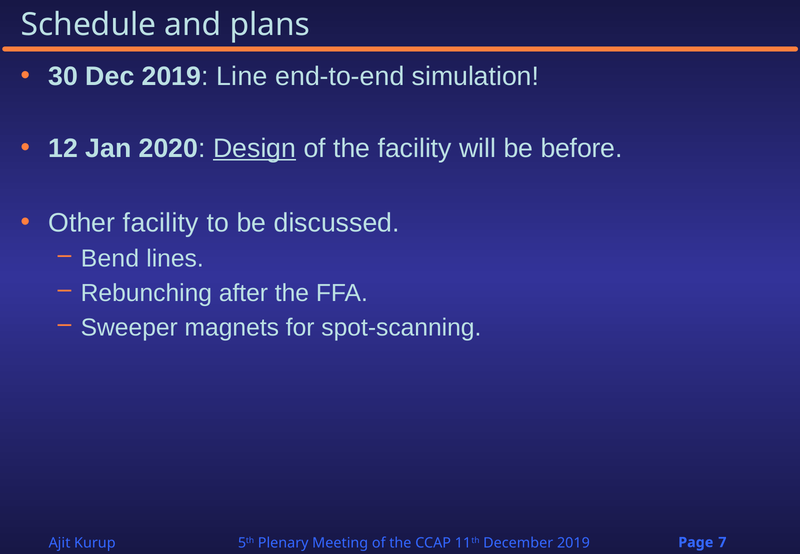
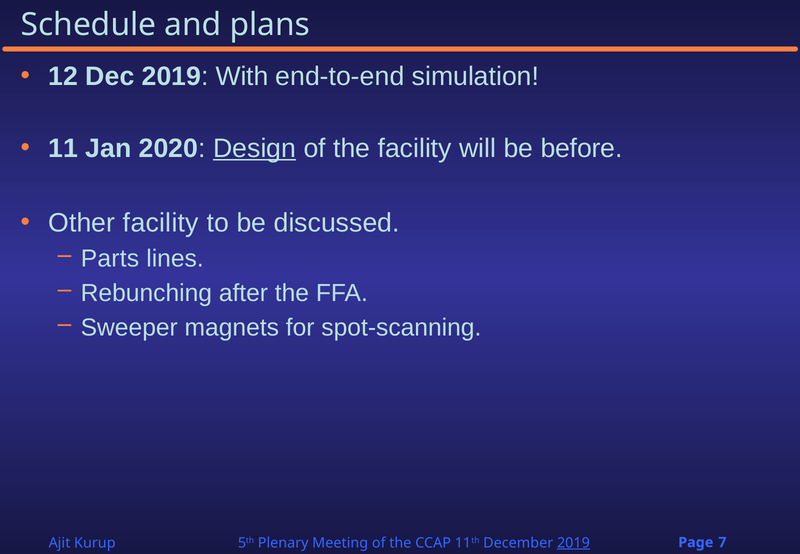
30: 30 -> 12 (63, 77)
Line: Line -> With (242, 77)
12: 12 -> 11 (63, 148)
Bend: Bend -> Parts (110, 259)
2019 underline: none -> present (573, 543)
